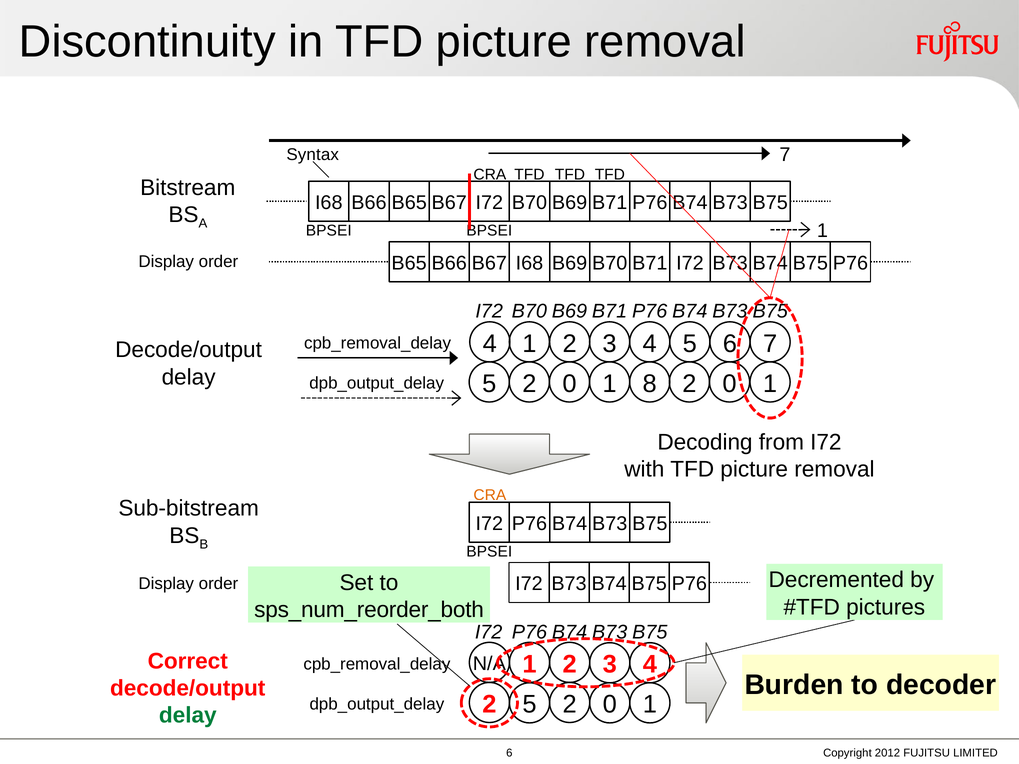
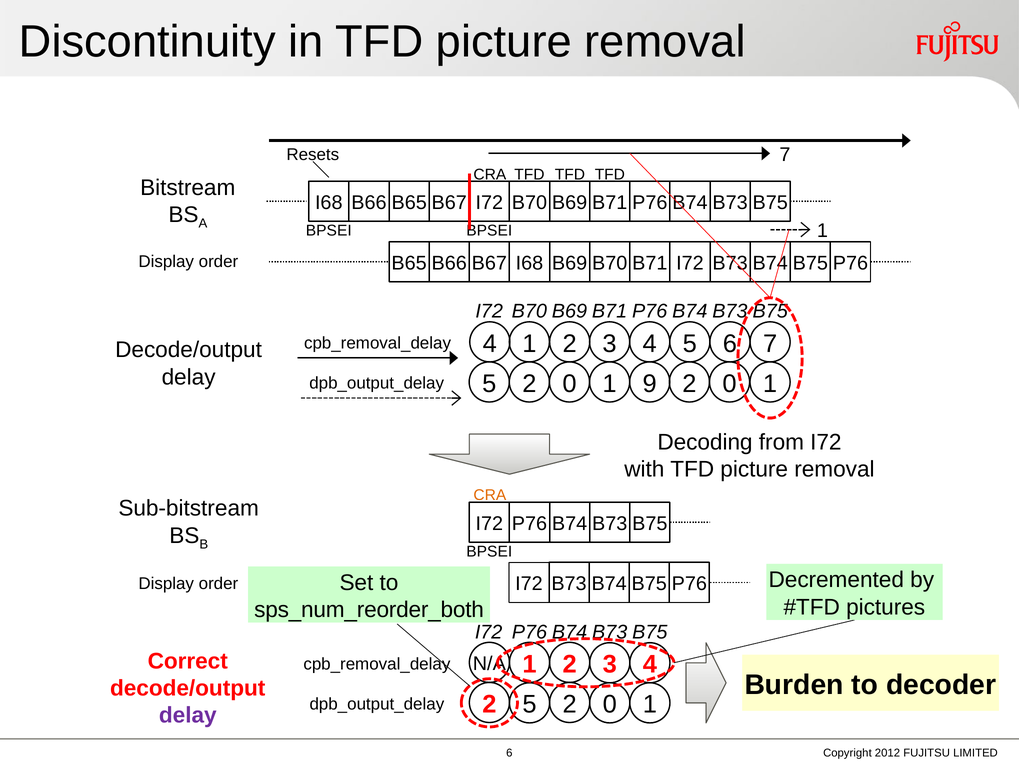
Syntax: Syntax -> Resets (313, 155)
8: 8 -> 9 (650, 384)
delay colour: green -> purple (188, 716)
